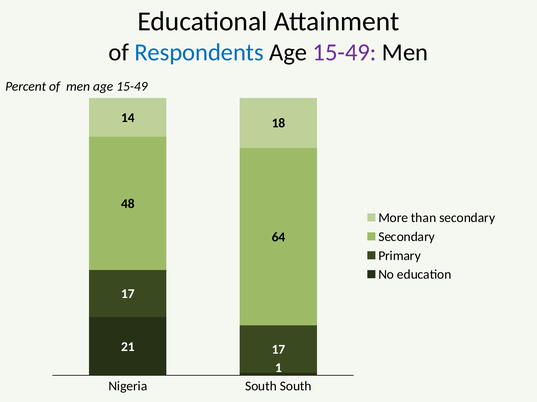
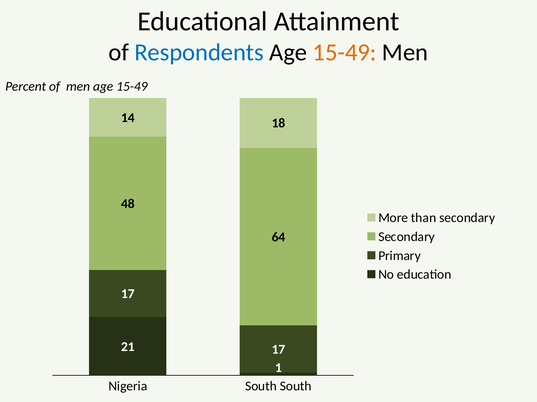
15-49 colour: purple -> orange (345, 53)
